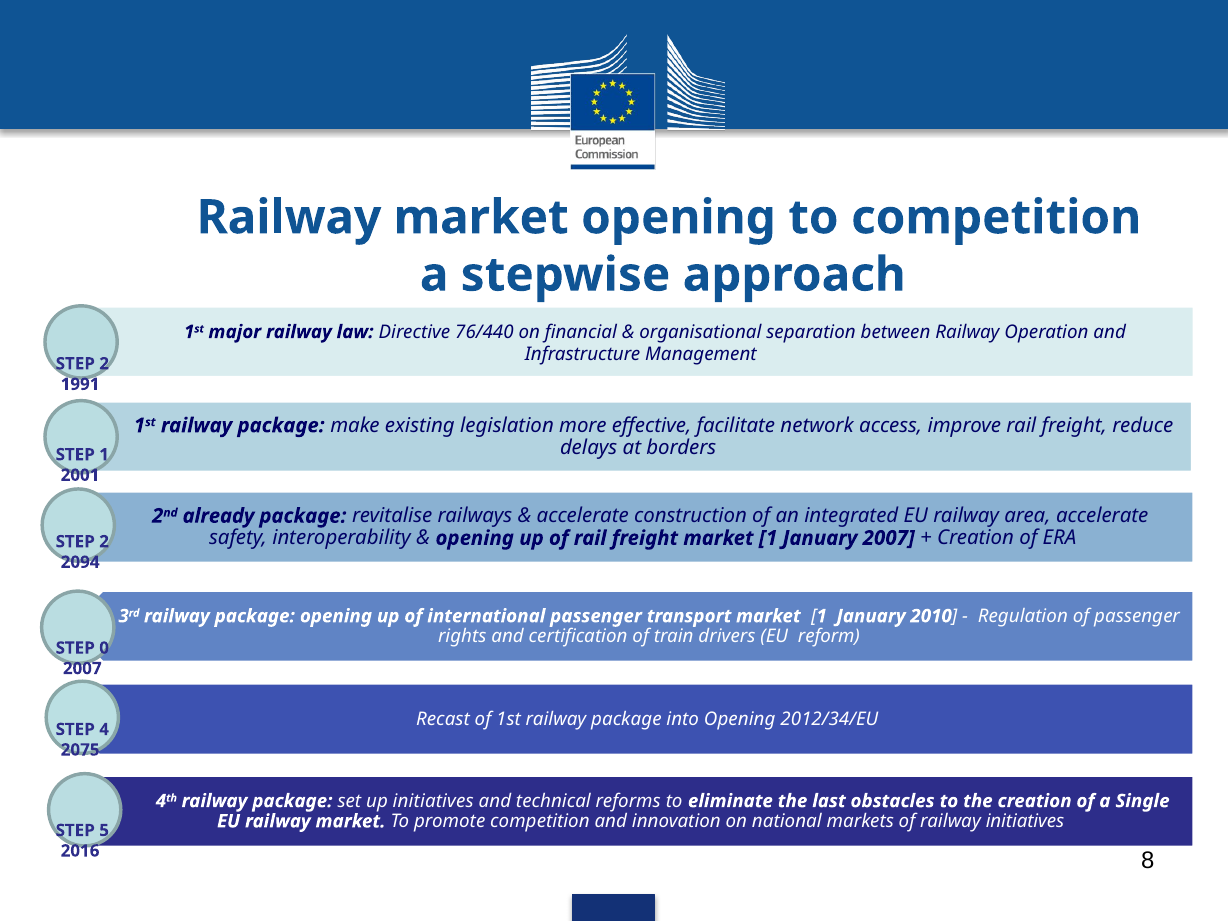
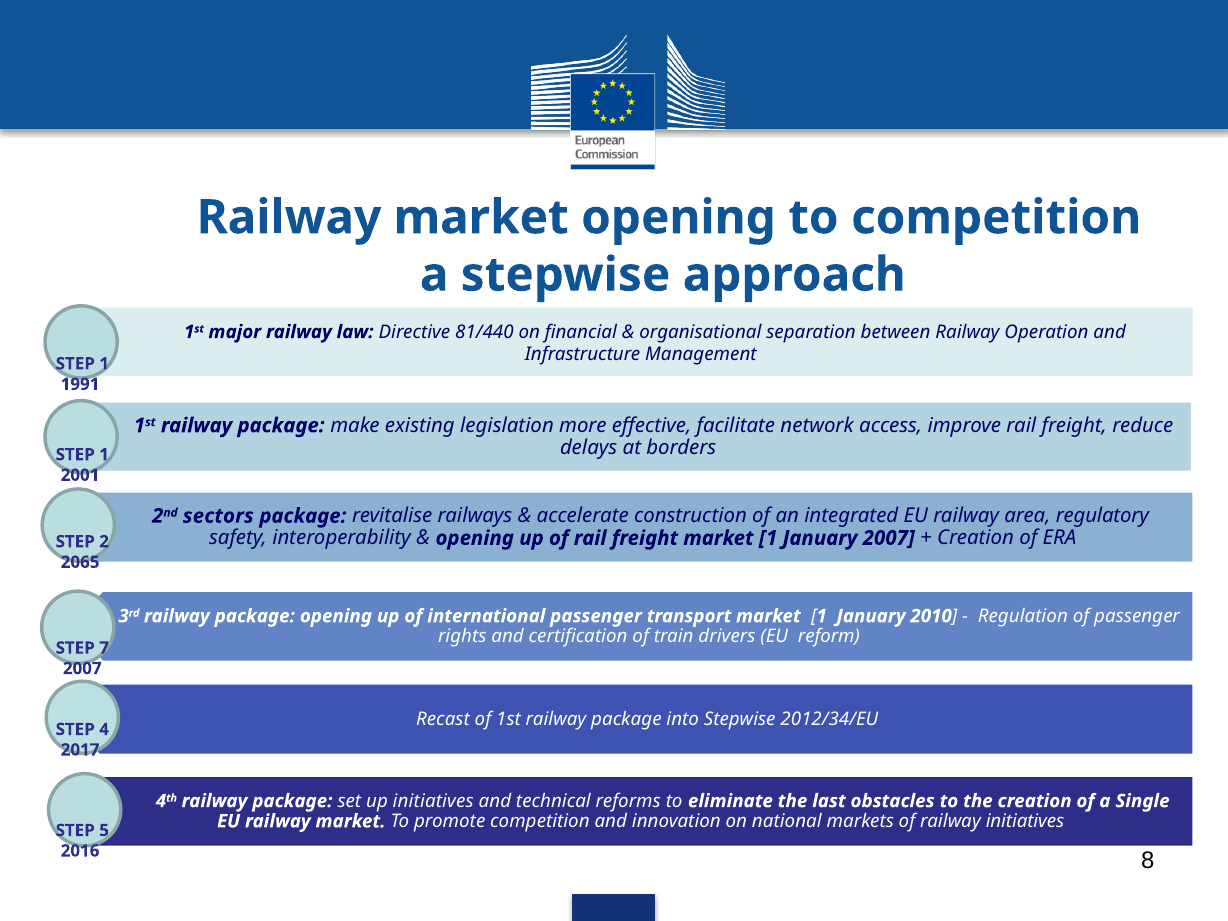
76/440: 76/440 -> 81/440 (484, 332)
2: 2 -> 1 (104, 364)
already: already -> sectors (218, 516)
area accelerate: accelerate -> regulatory (1102, 516)
2094: 2094 -> 2065 (80, 562)
0: 0 -> 7 (104, 648)
into Opening: Opening -> Stepwise (740, 719)
2075: 2075 -> 2017 (80, 750)
